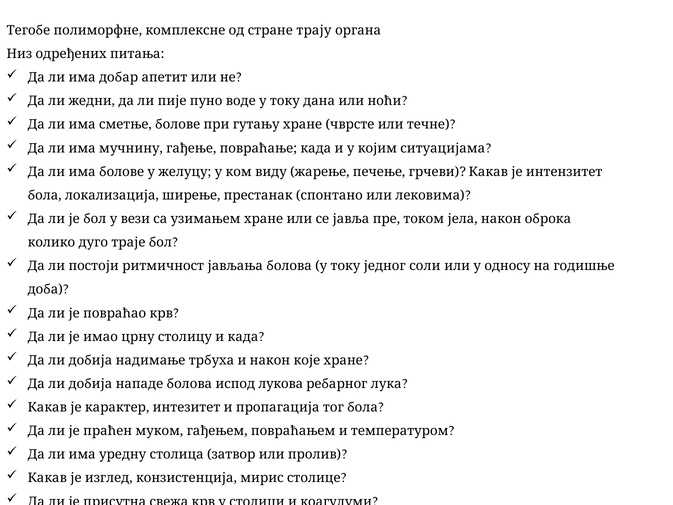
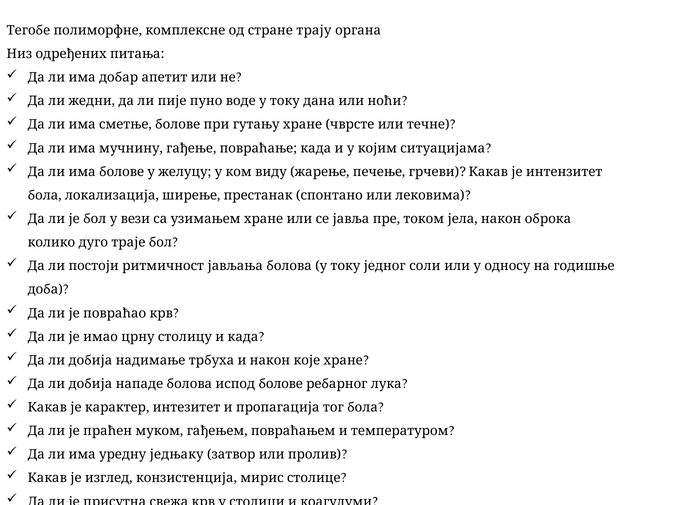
испод лукова: лукова -> болове (281, 384)
столица: столица -> једњаку (177, 454)
